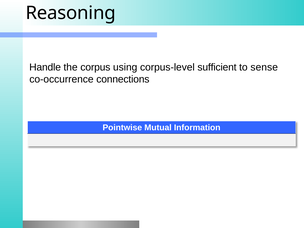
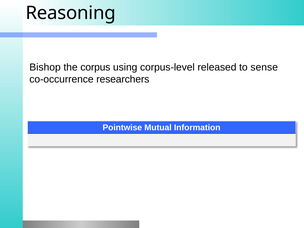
Handle: Handle -> Bishop (45, 67)
sufficient: sufficient -> released (217, 67)
connections: connections -> researchers (123, 79)
